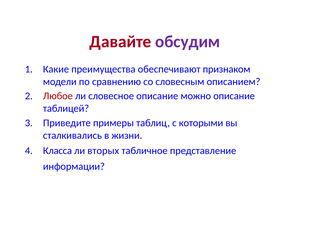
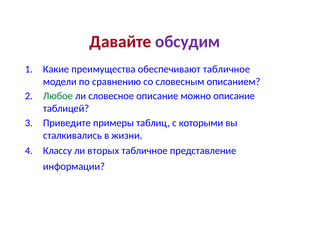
обеспечивают признаком: признаком -> табличное (226, 69)
Любое colour: red -> green (58, 96)
Класса: Класса -> Классу (57, 150)
